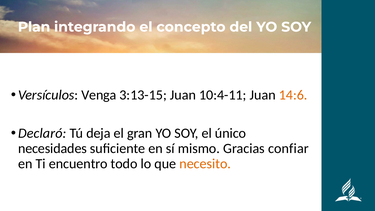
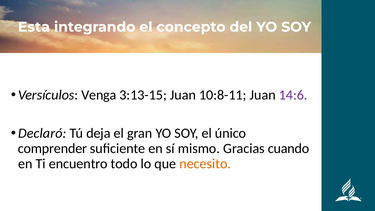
Plan: Plan -> Esta (34, 27)
10:4-11: 10:4-11 -> 10:8-11 (223, 95)
14:6 colour: orange -> purple (293, 95)
necesidades: necesidades -> comprender (52, 148)
confiar: confiar -> cuando (289, 148)
